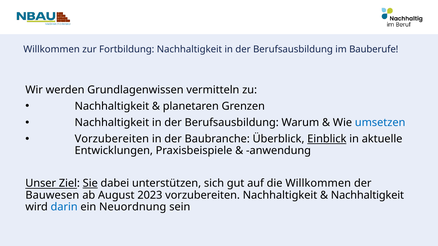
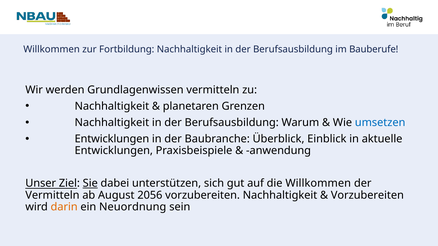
Vorzubereiten: Vorzubereiten -> Entwicklungen (112, 139)
Einblick underline: present -> none (327, 139)
Bauwesen: Bauwesen -> Vermitteln (52, 195)
2023: 2023 -> 2056 (150, 195)
Nachhaltigkeit: Nachhaltigkeit -> Vorzubereiten (367, 195)
darin colour: blue -> orange (64, 207)
